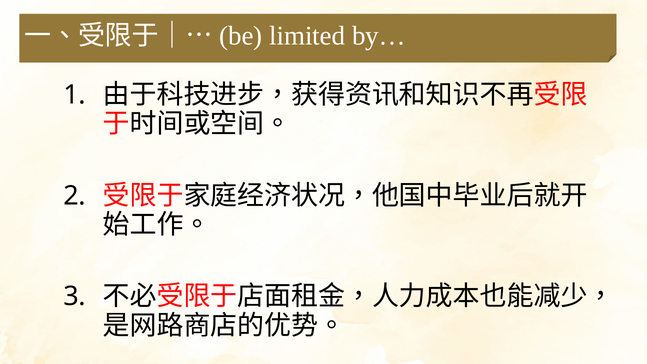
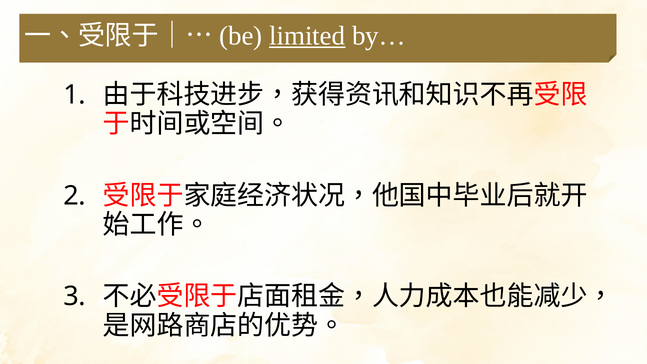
limited underline: none -> present (307, 36)
